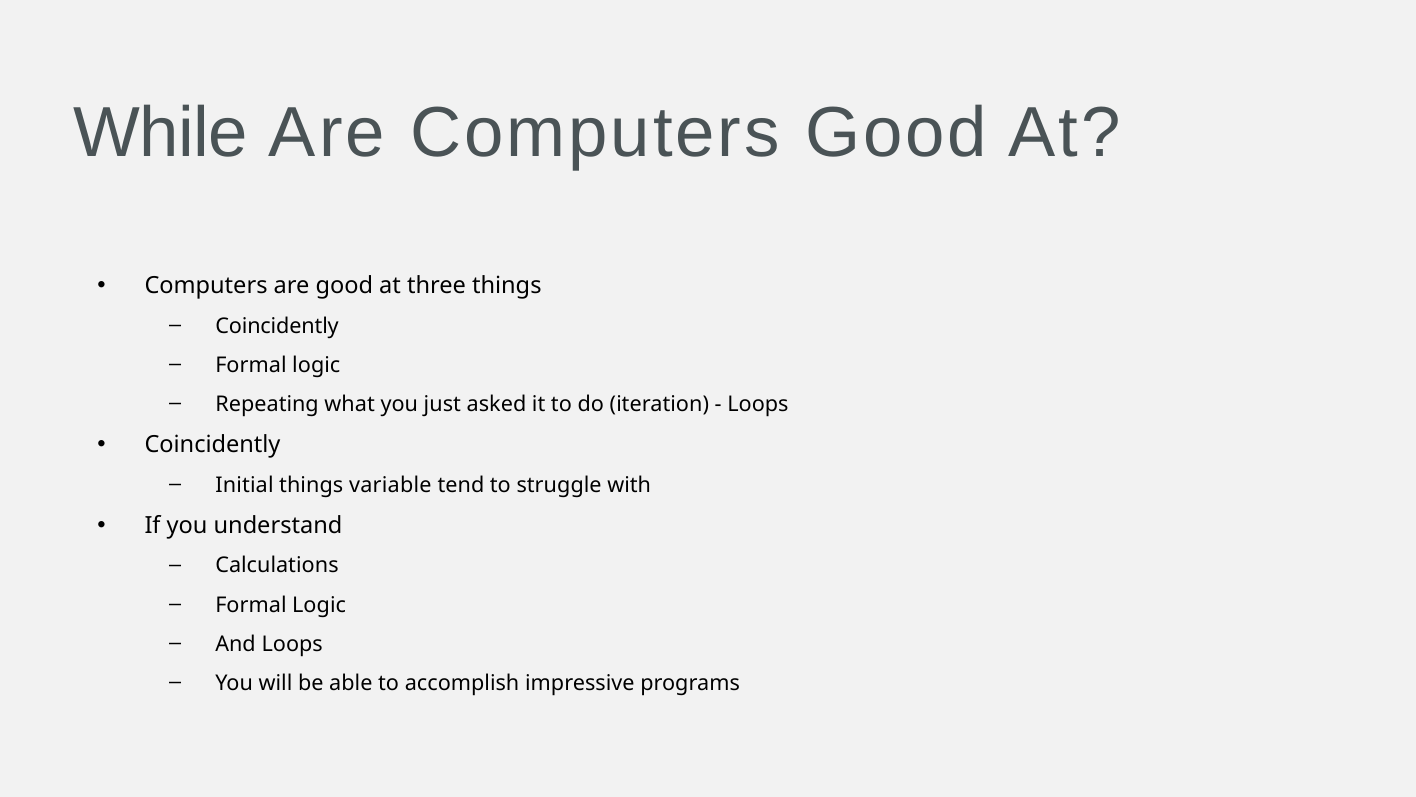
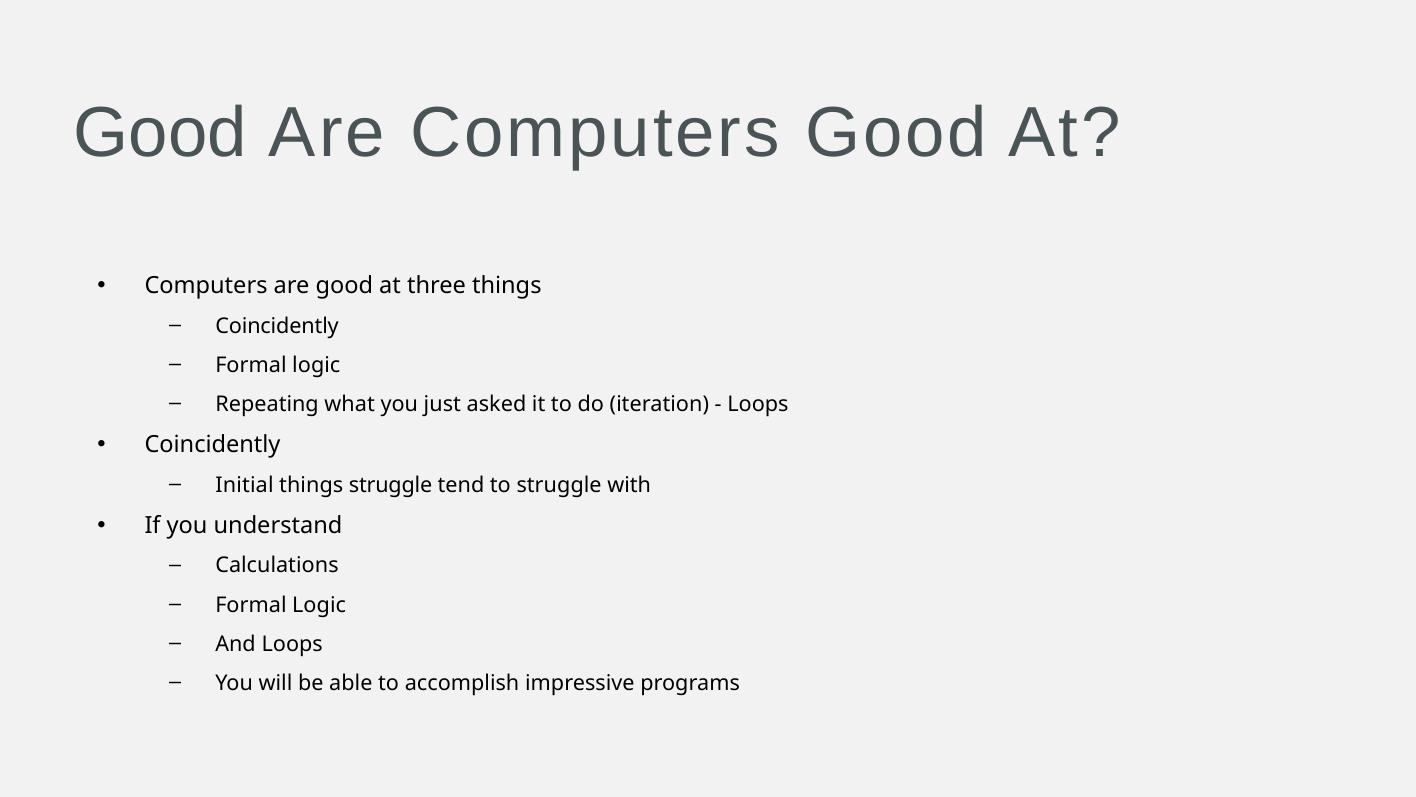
While: While -> Good (160, 133)
things variable: variable -> struggle (391, 485)
